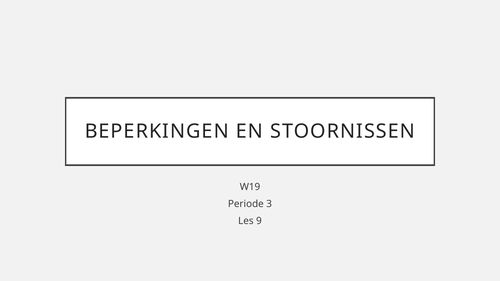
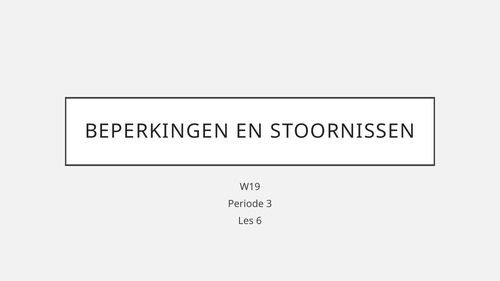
9: 9 -> 6 (259, 221)
